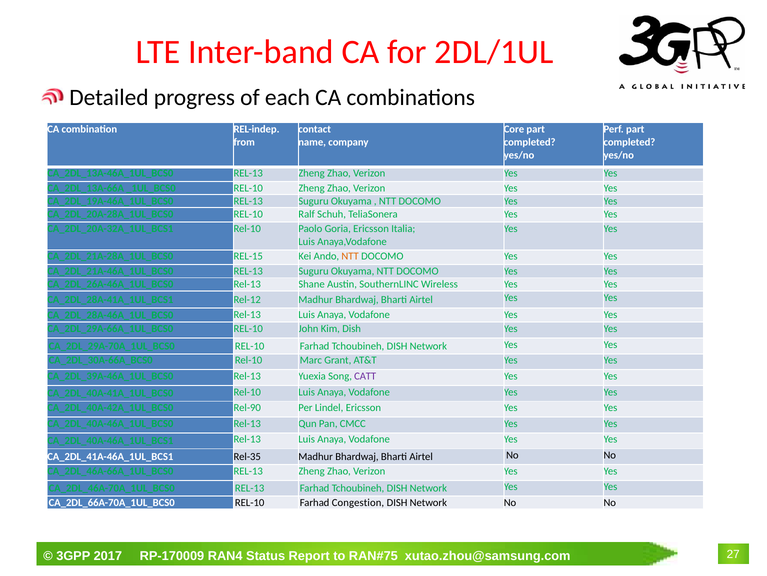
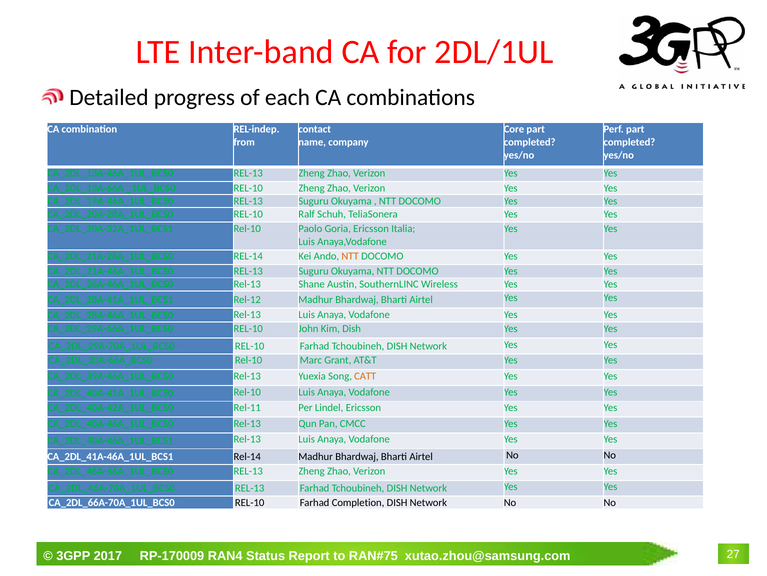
REL-15: REL-15 -> REL-14 (248, 256)
CATT colour: purple -> orange (365, 376)
Rel-90: Rel-90 -> Rel-11 (247, 407)
Rel-35: Rel-35 -> Rel-14 (247, 456)
Congestion: Congestion -> Completion (358, 502)
